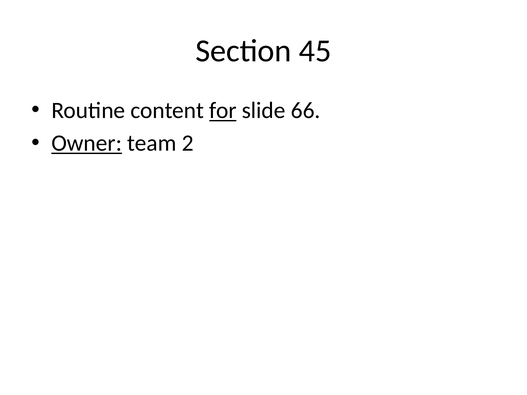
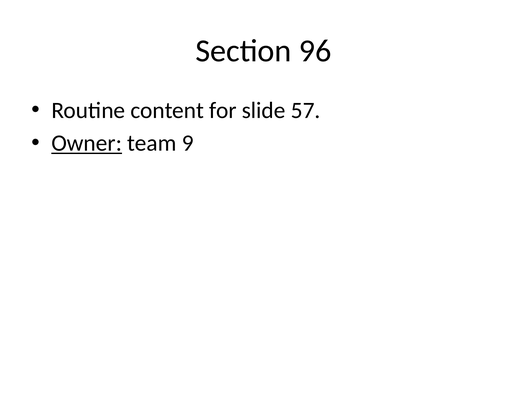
45: 45 -> 96 (315, 51)
for underline: present -> none (223, 111)
66: 66 -> 57 (306, 111)
2: 2 -> 9 (188, 143)
